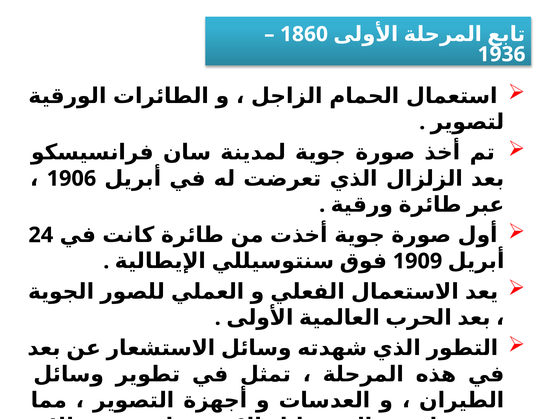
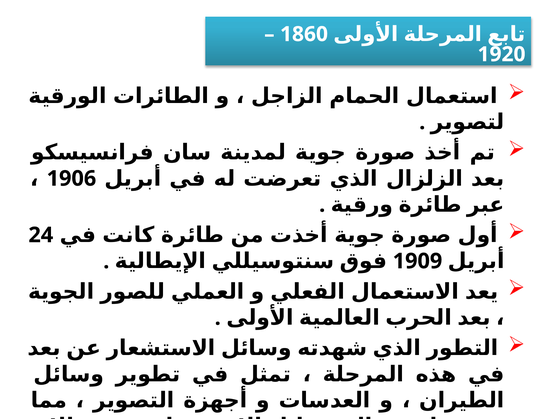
1936: 1936 -> 1920 (502, 54)
